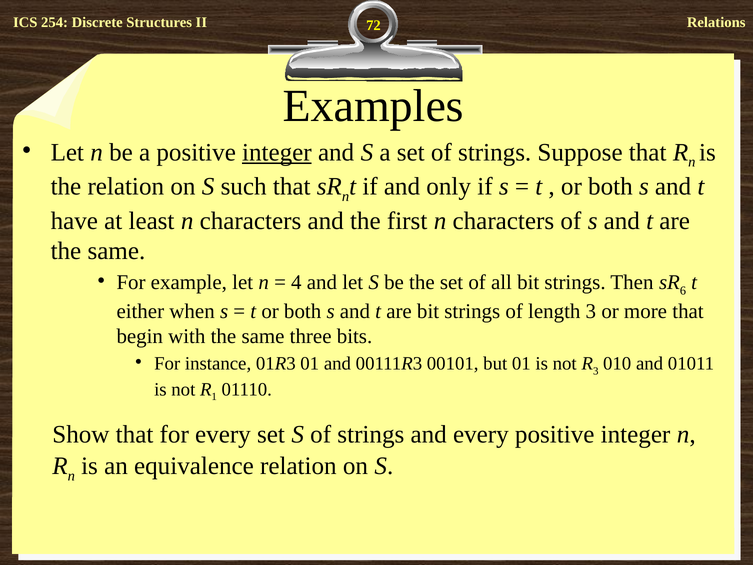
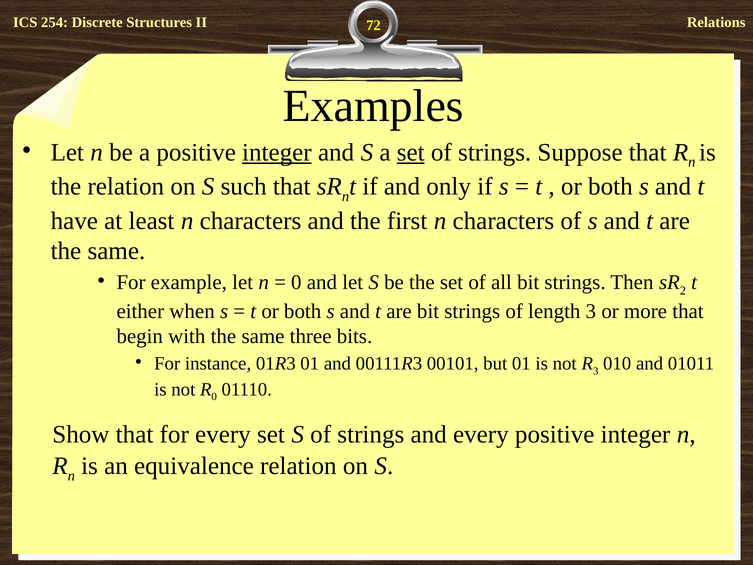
set underline: none -> present (411, 152)
4: 4 -> 0 (296, 282)
6: 6 -> 2 (683, 291)
1: 1 -> 0 (214, 397)
